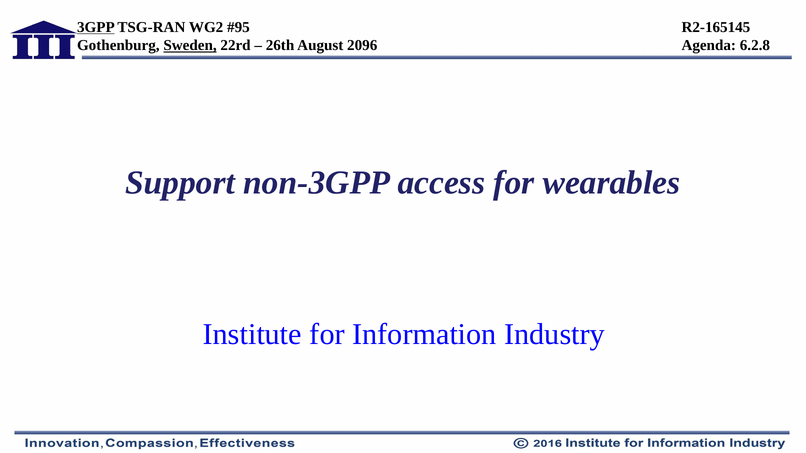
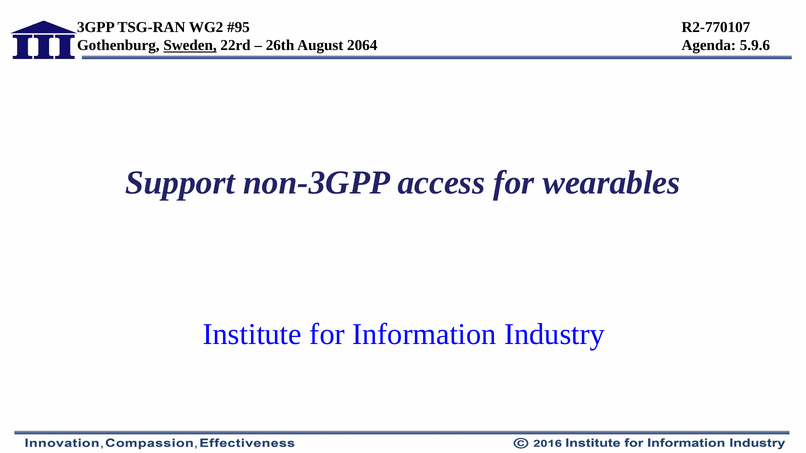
3GPP underline: present -> none (96, 27)
R2-165145: R2-165145 -> R2-770107 (716, 27)
2096: 2096 -> 2064 (362, 45)
6.2.8: 6.2.8 -> 5.9.6 (755, 45)
